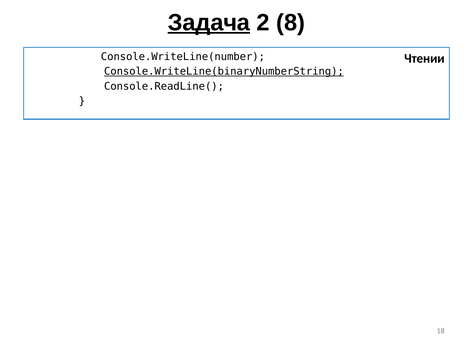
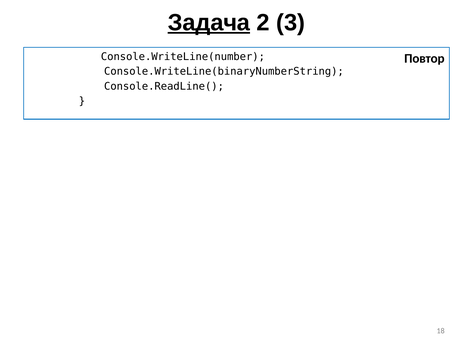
8: 8 -> 3 (291, 23)
Чтении: Чтении -> Повтор (424, 58)
Console.WriteLine(binaryNumberString underline: present -> none (224, 71)
